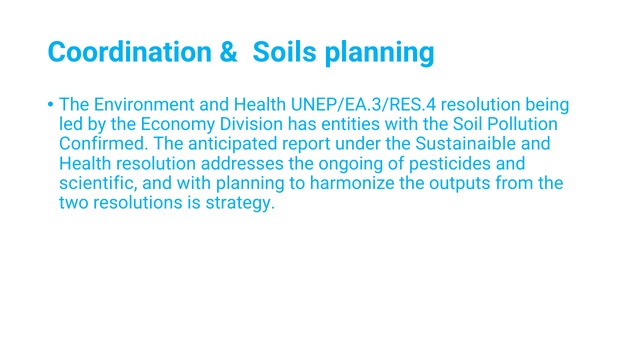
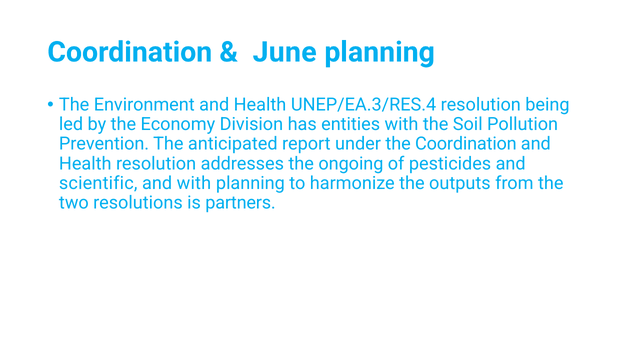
Soils: Soils -> June (285, 52)
Confirmed: Confirmed -> Prevention (104, 144)
the Sustainaible: Sustainaible -> Coordination (466, 144)
strategy: strategy -> partners (241, 203)
